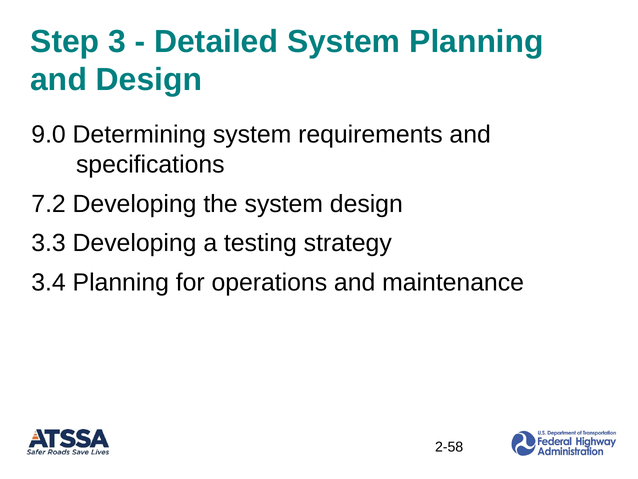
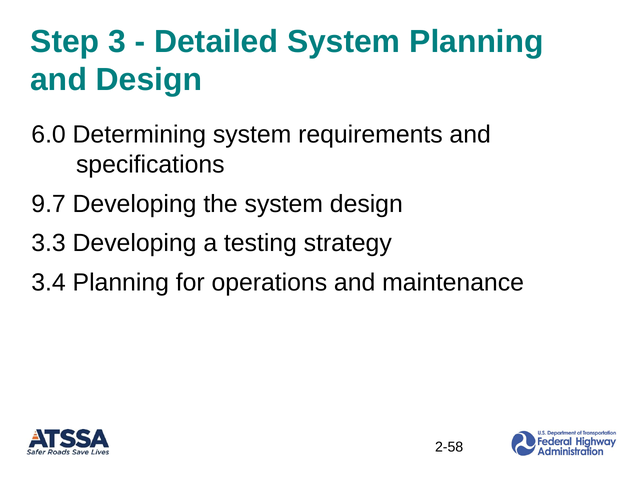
9.0: 9.0 -> 6.0 (49, 135)
7.2: 7.2 -> 9.7 (49, 204)
